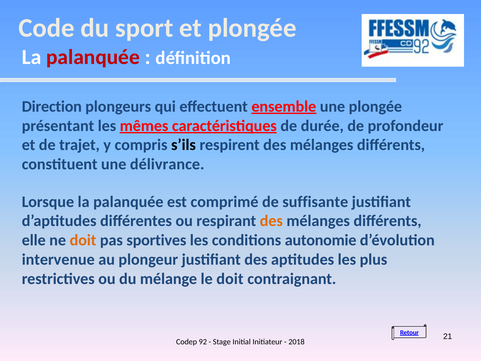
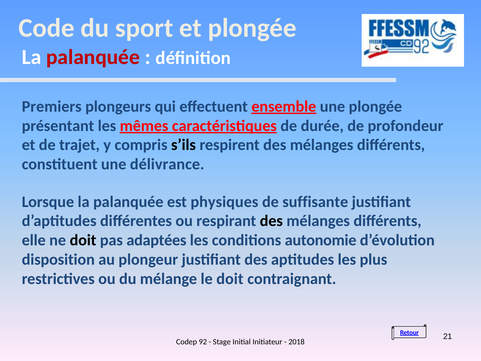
Direction: Direction -> Premiers (52, 106)
comprimé: comprimé -> physiques (224, 202)
des colour: orange -> black (271, 221)
doit colour: orange -> black (83, 240)
sportives: sportives -> adaptées (156, 240)
intervenue: intervenue -> disposition (58, 259)
